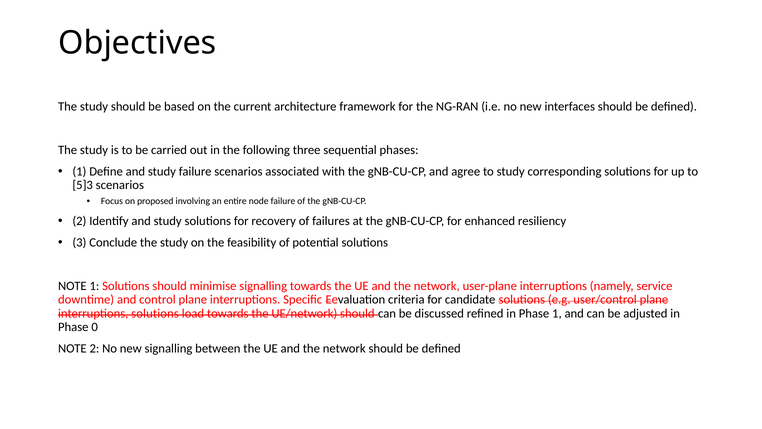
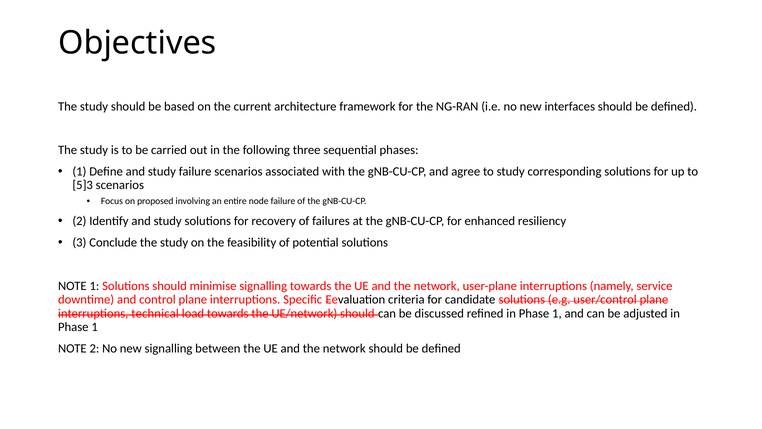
interruptions solutions: solutions -> technical (155, 313)
0: 0 -> 1 (95, 327)
